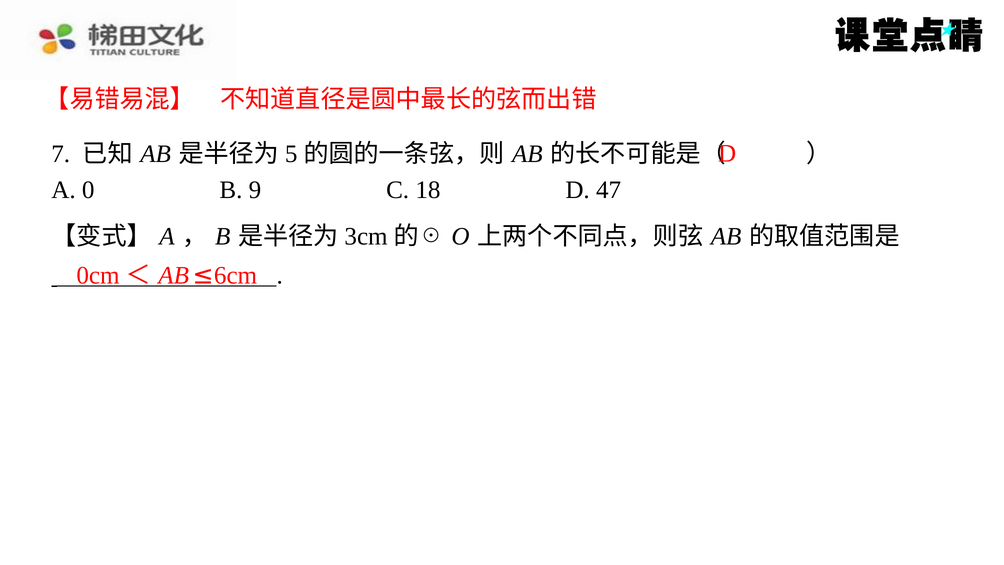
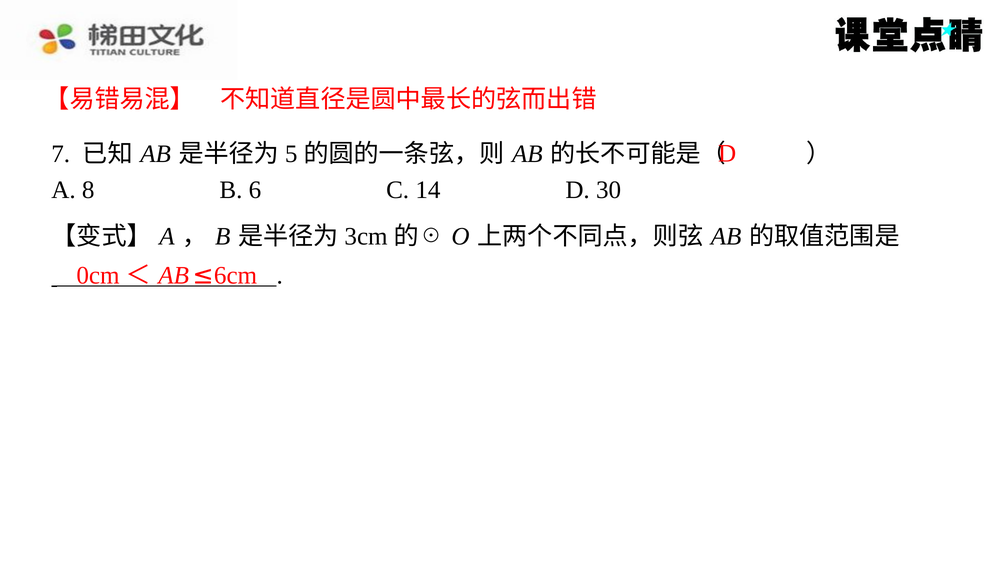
0: 0 -> 8 (88, 190)
9: 9 -> 6 (255, 190)
18: 18 -> 14 (428, 190)
47: 47 -> 30 (609, 190)
